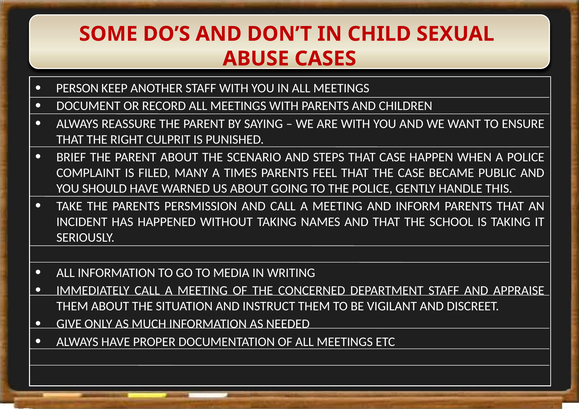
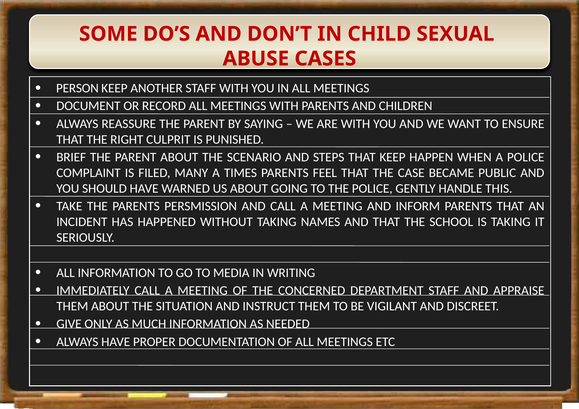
THAT CASE: CASE -> KEEP (393, 157)
